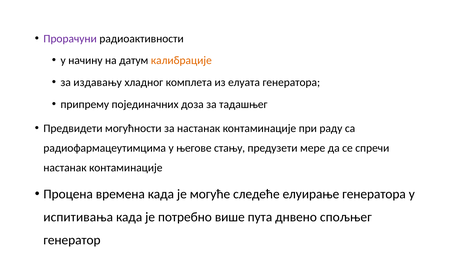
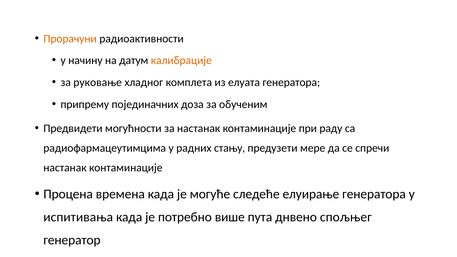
Прорачуни colour: purple -> orange (70, 39)
издавању: издавању -> руковање (98, 82)
тадашњег: тадашњег -> обученим (243, 104)
његове: његове -> радних (194, 148)
